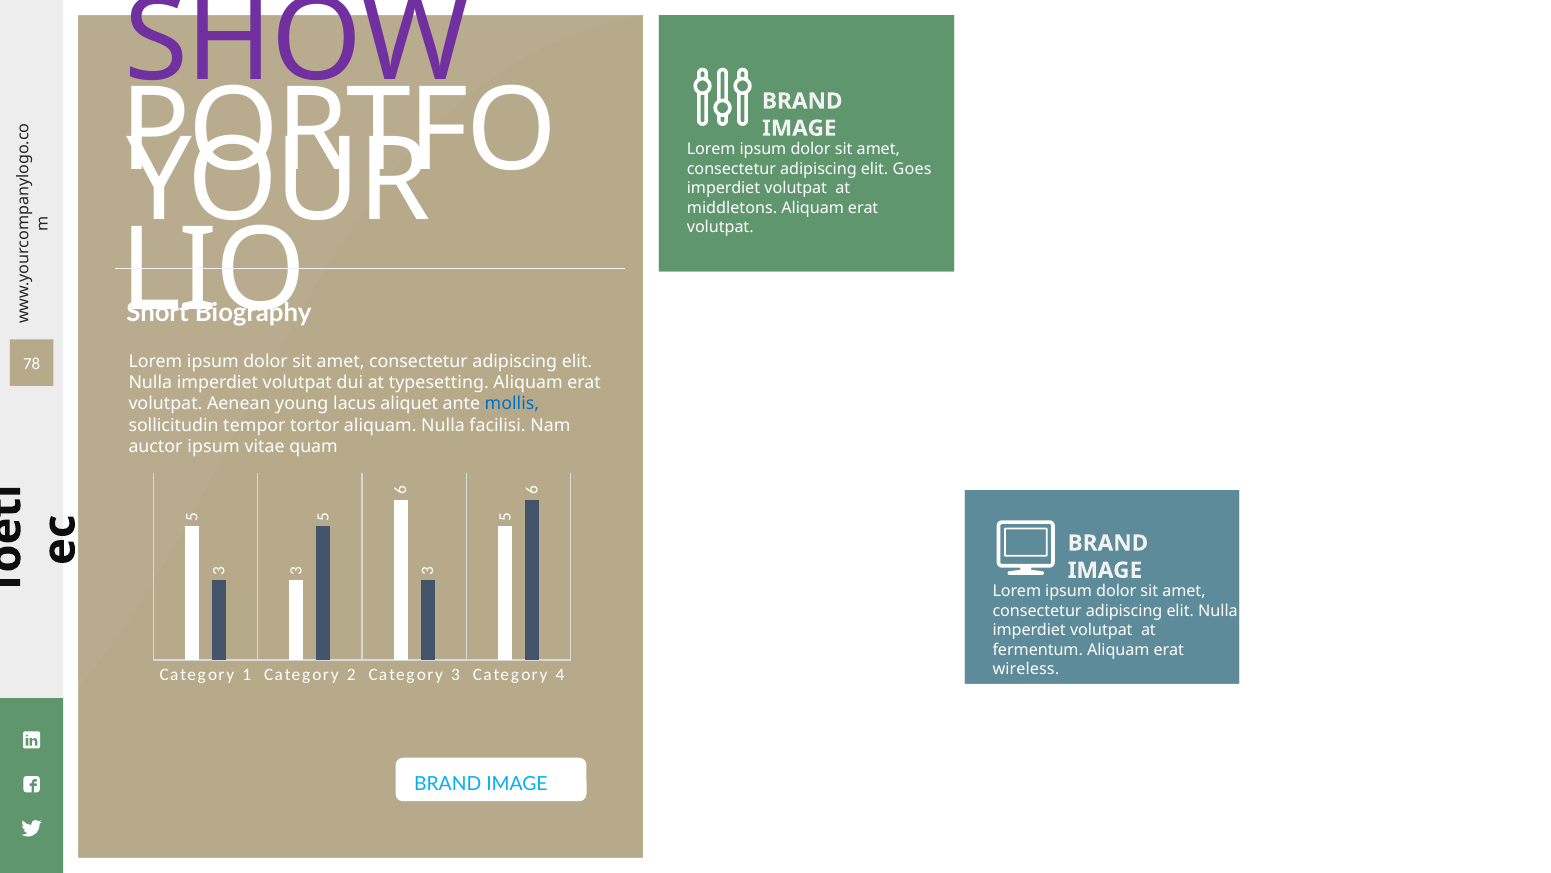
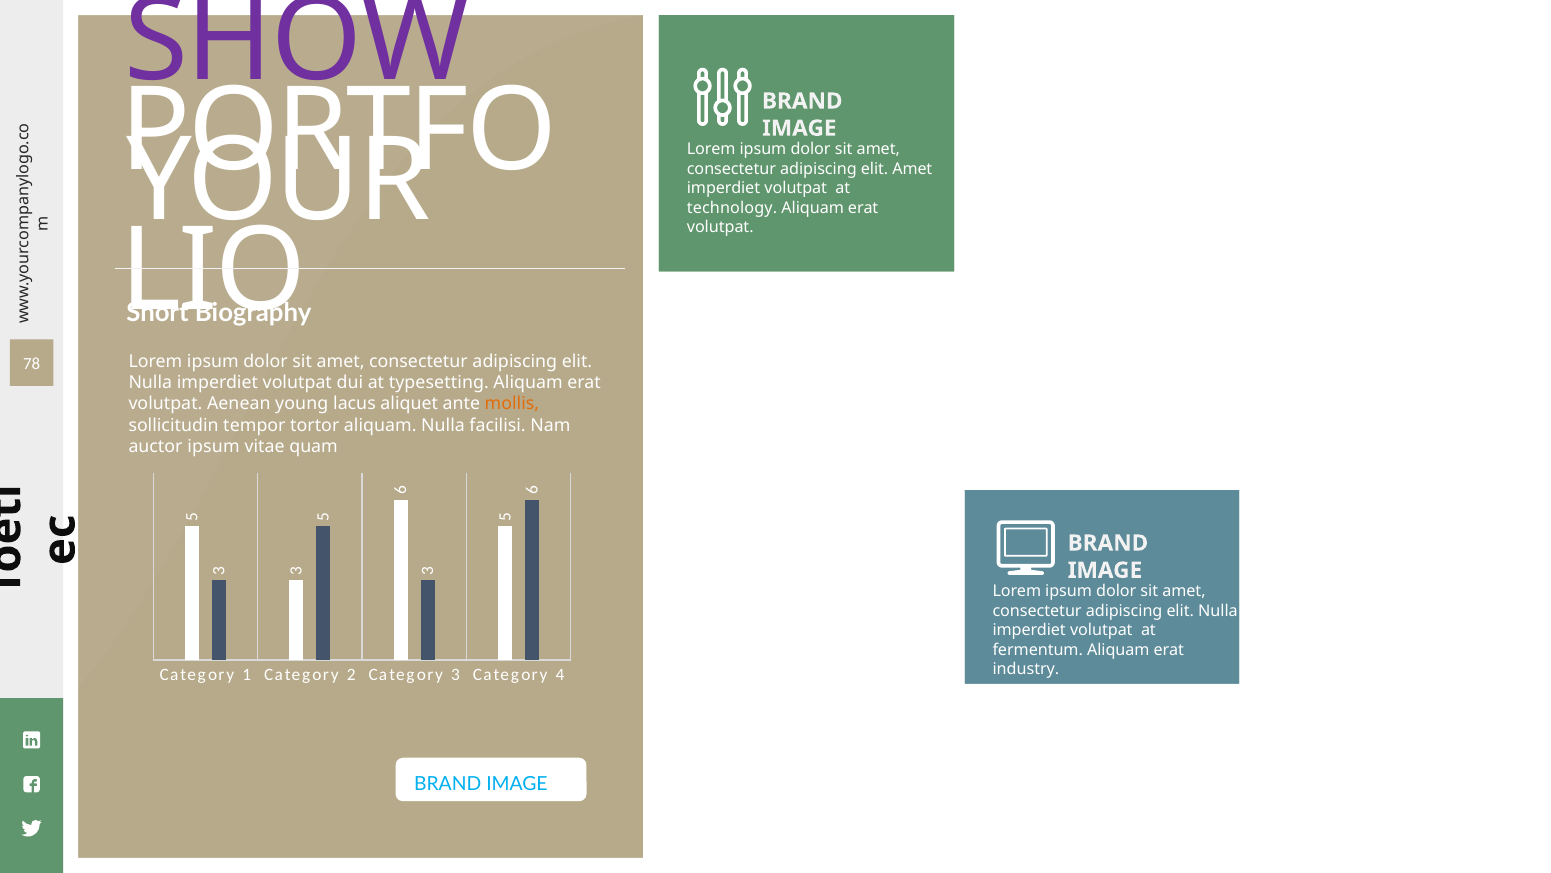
elit Goes: Goes -> Amet (912, 169)
middletons: middletons -> technology (732, 208)
mollis colour: blue -> orange (512, 404)
wireless: wireless -> industry (1026, 669)
